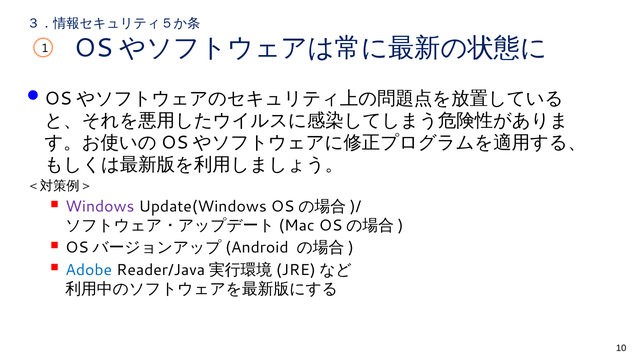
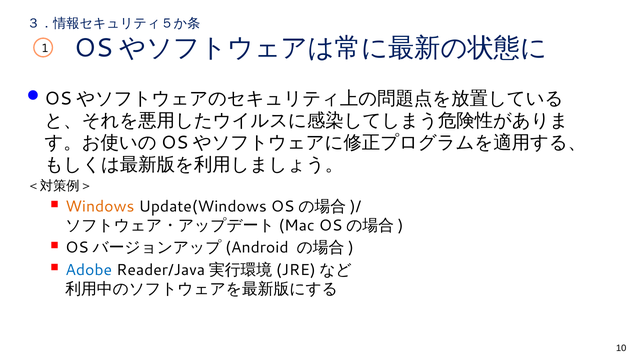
Windows colour: purple -> orange (100, 207)
